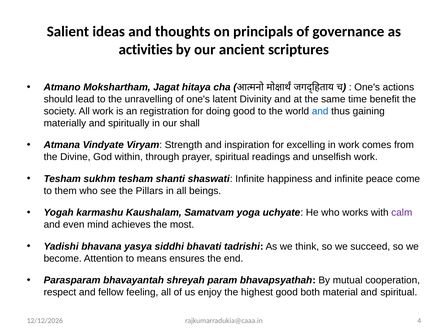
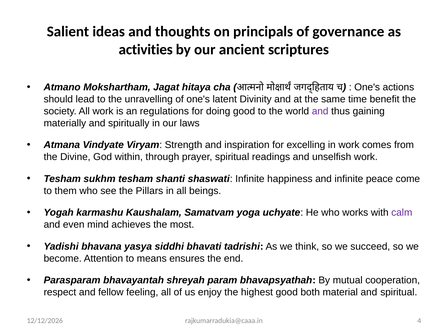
registration: registration -> regulations (164, 111)
and colour: blue -> purple (320, 111)
shall: shall -> laws (190, 123)
